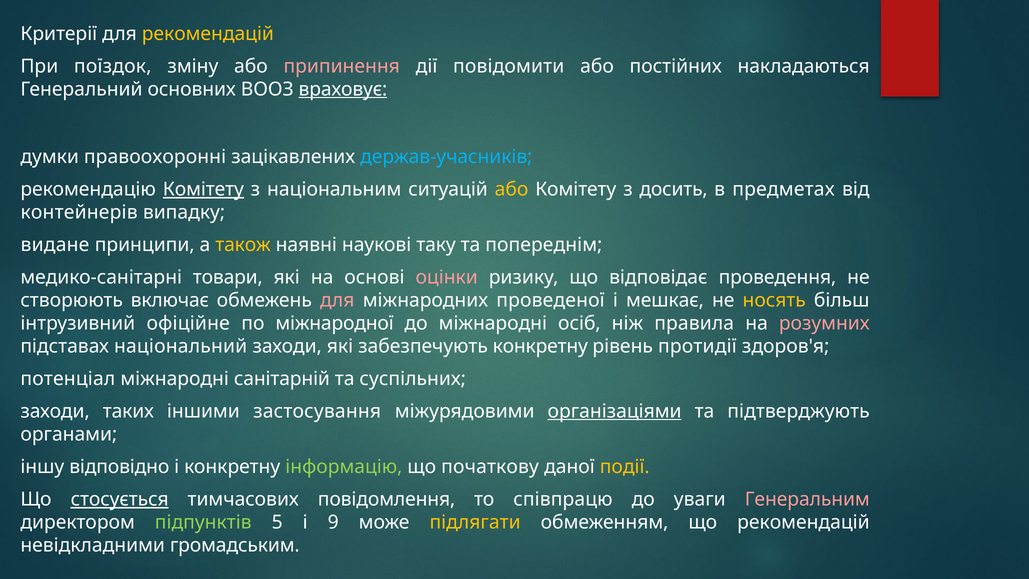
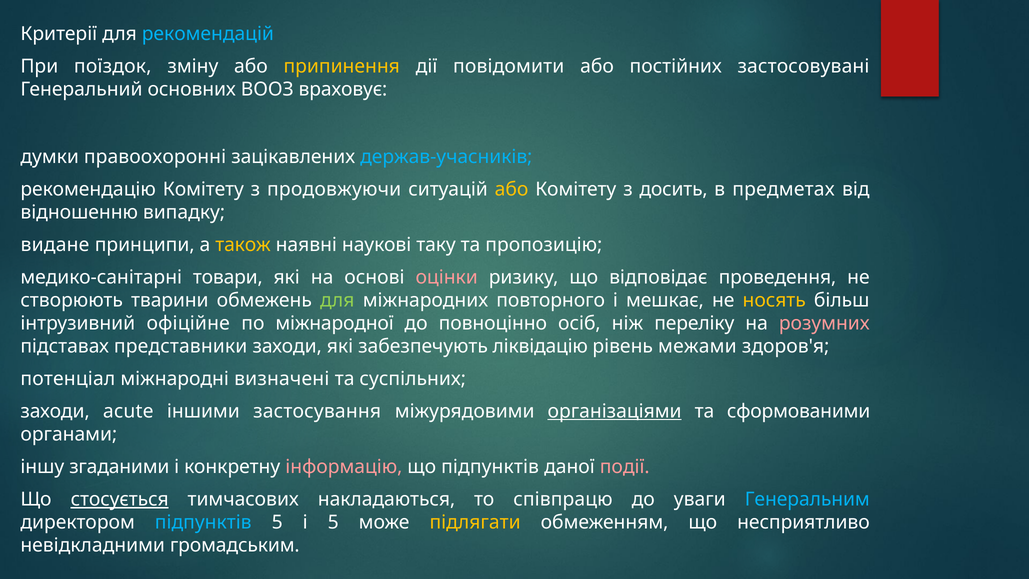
рекомендацій colour: yellow -> light blue (208, 34)
припинення colour: pink -> yellow (342, 66)
накладаються: накладаються -> застосовувані (804, 66)
враховує underline: present -> none (343, 89)
Комітету underline: present -> none (203, 189)
національним: національним -> продовжуючи (334, 189)
контейнерів: контейнерів -> відношенню (79, 212)
попереднім: попереднім -> пропозицію (544, 245)
включає: включає -> тварини (170, 300)
для colour: pink -> light green (337, 300)
проведеної: проведеної -> повторного (551, 300)
до міжнародні: міжнародні -> повноцінно (493, 323)
правила: правила -> переліку (694, 323)
національний: національний -> представники (181, 346)
забезпечують конкретну: конкретну -> ліквідацію (540, 346)
протидії: протидії -> межами (697, 346)
санітарній: санітарній -> визначені (282, 379)
таких: таких -> acute (128, 411)
підтверджують: підтверджують -> сформованими (799, 411)
відповідно: відповідно -> згаданими (119, 467)
інформацію colour: light green -> pink (344, 467)
що початкову: початкову -> підпунктів (490, 467)
події colour: yellow -> pink (625, 467)
повідомлення: повідомлення -> накладаються (387, 499)
Генеральним colour: pink -> light blue (807, 499)
підпунктів colour: light green -> light blue (203, 522)
і 9: 9 -> 5 (333, 522)
що рекомендацій: рекомендацій -> несприятливо (803, 522)
